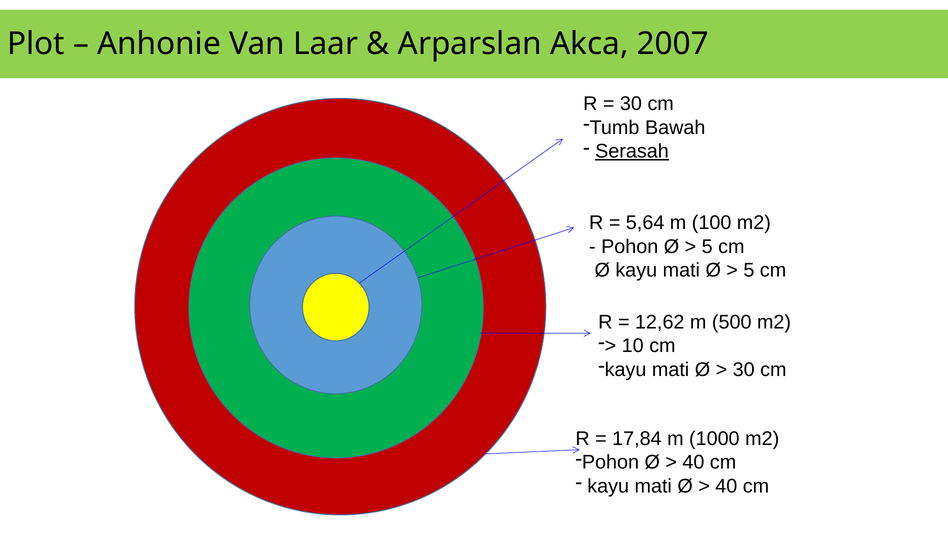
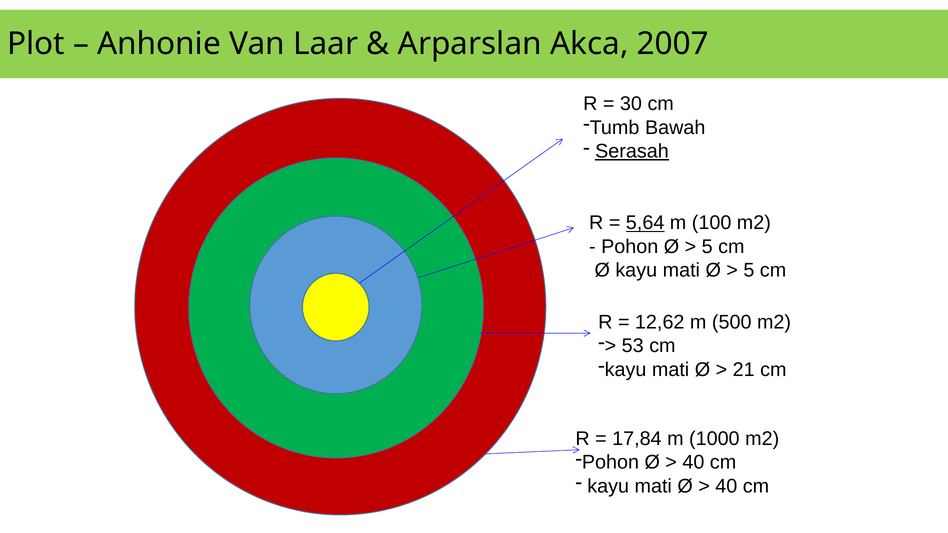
5,64 underline: none -> present (645, 223)
10: 10 -> 53 (633, 346)
30: 30 -> 21 (744, 370)
